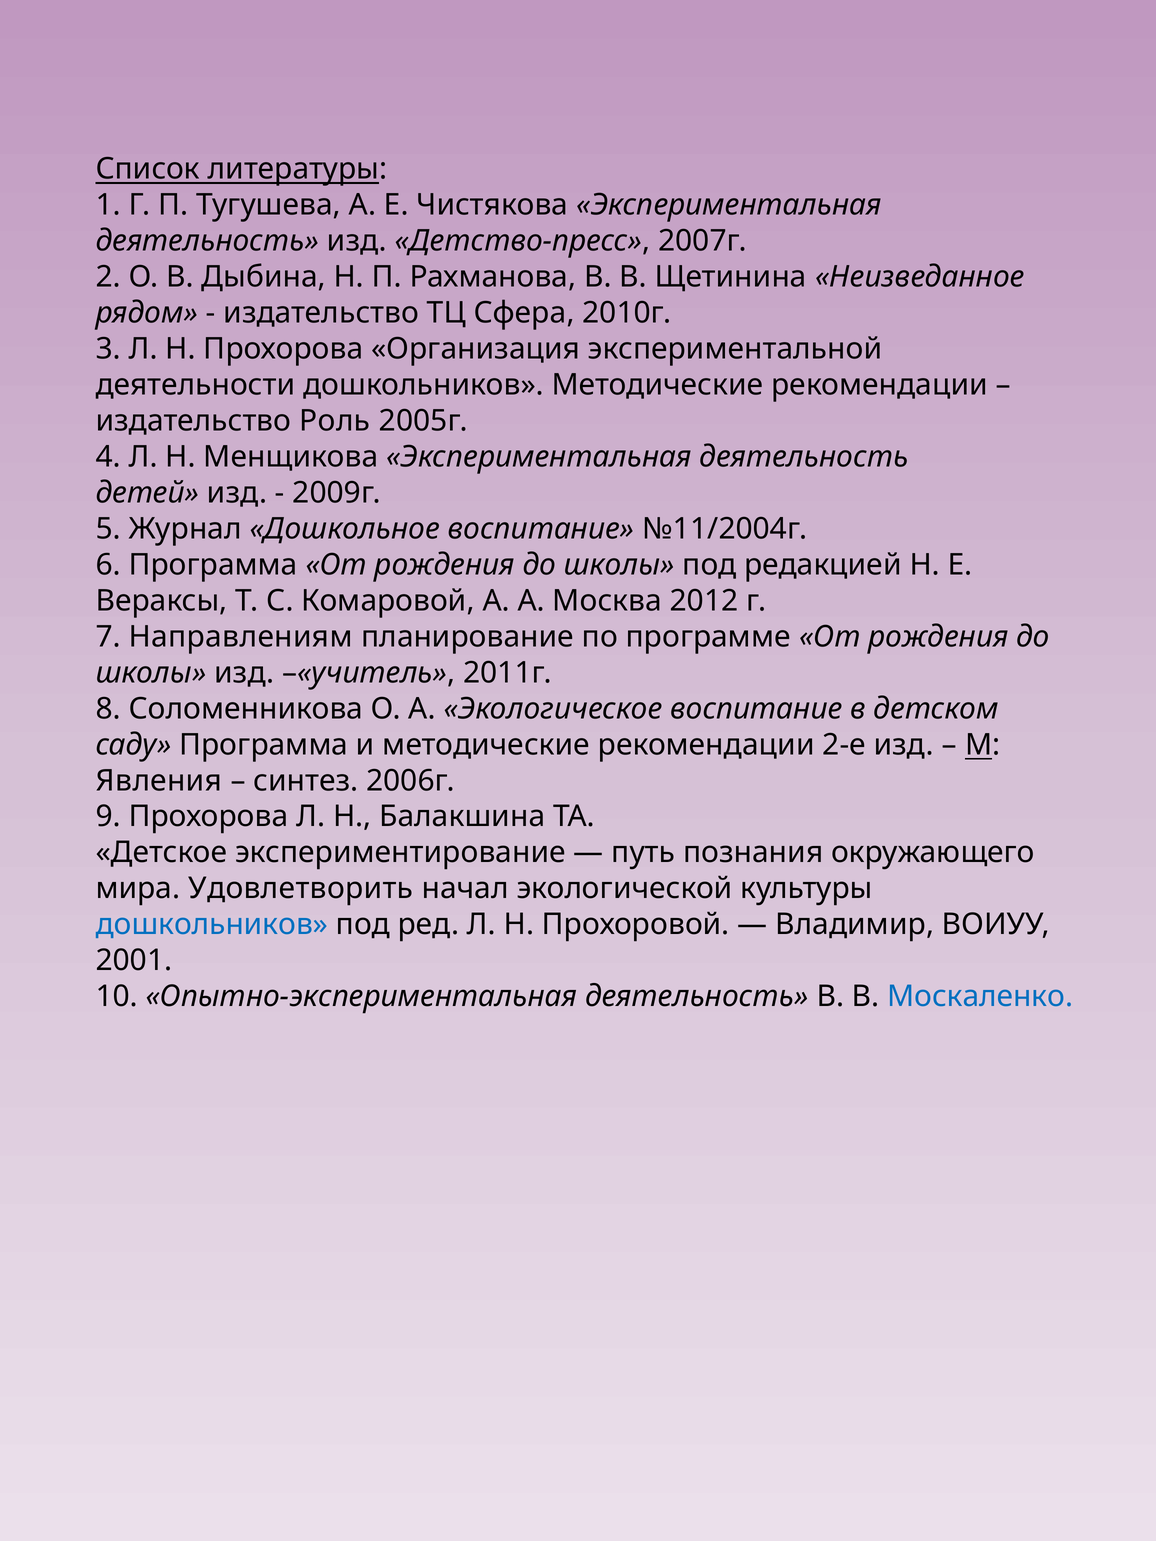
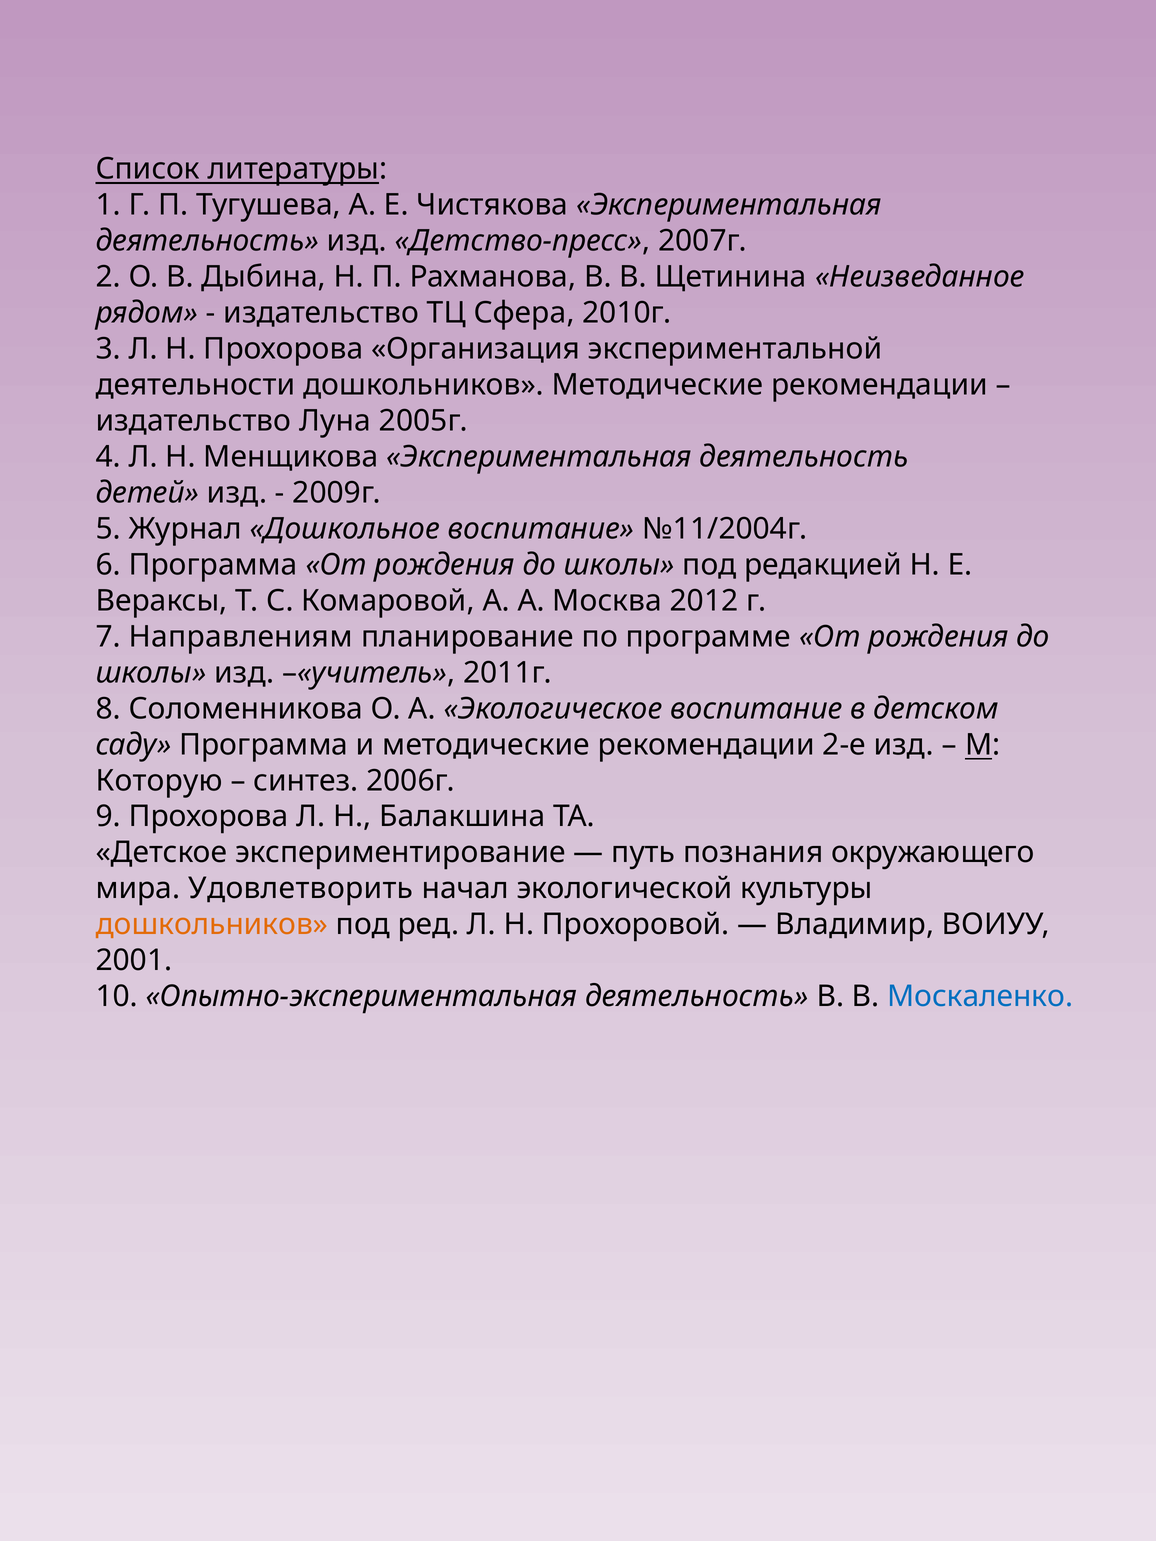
Роль: Роль -> Луна (335, 421)
Явления: Явления -> Которую (159, 781)
дошкольников colour: blue -> orange (212, 925)
